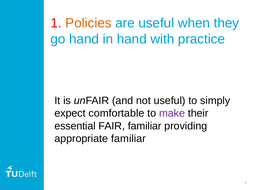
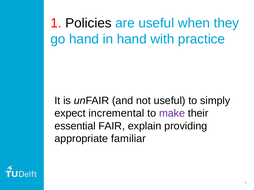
Policies colour: orange -> black (88, 23)
comfortable: comfortable -> incremental (116, 114)
FAIR familiar: familiar -> explain (145, 126)
